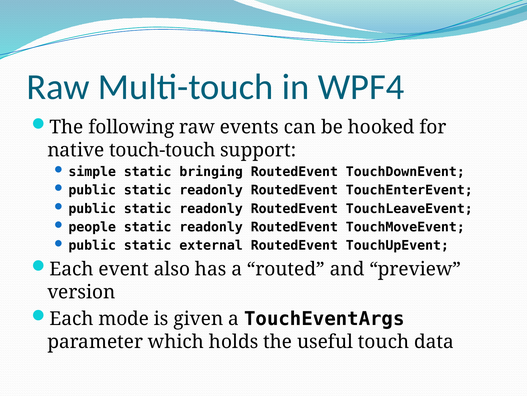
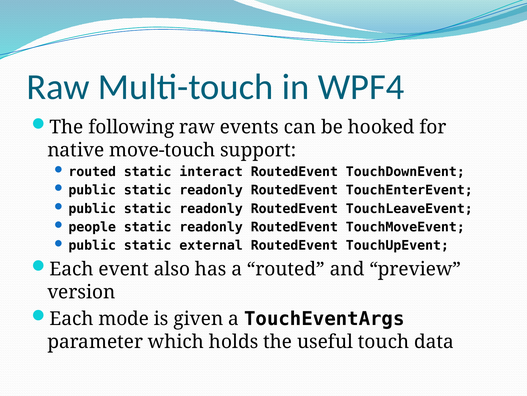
touch-touch: touch-touch -> move-touch (162, 150)
simple: simple -> routed (92, 171)
bringing: bringing -> interact (211, 171)
